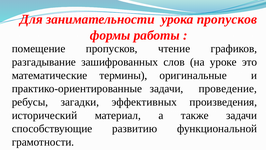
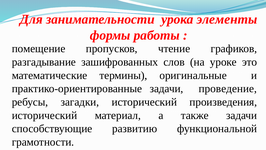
урока пропусков: пропусков -> элементы (227, 19)
загадки эффективных: эффективных -> исторический (144, 102)
